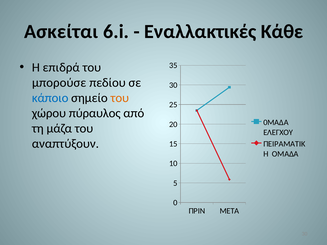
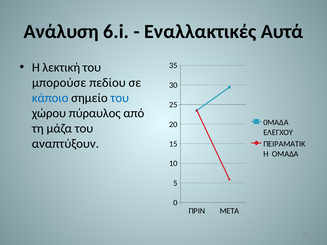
Ασκείται: Ασκείται -> Ανάλυση (61, 32)
Κάθε: Κάθε -> Αυτά (282, 32)
επιδρά: επιδρά -> λεκτική (61, 67)
του colour: orange -> blue (120, 98)
